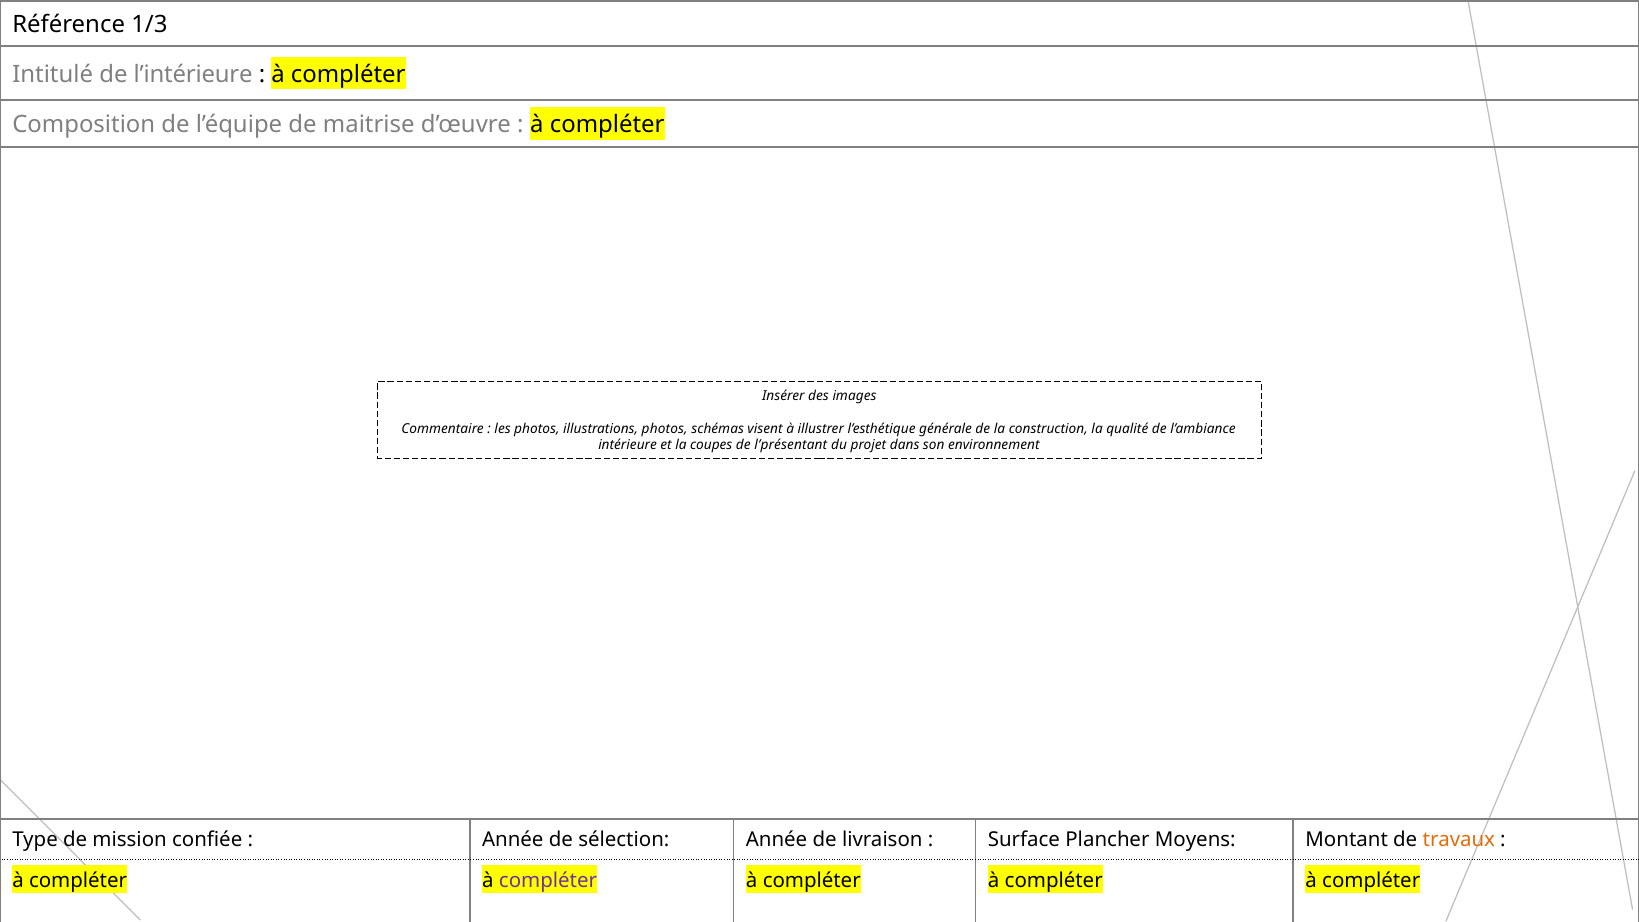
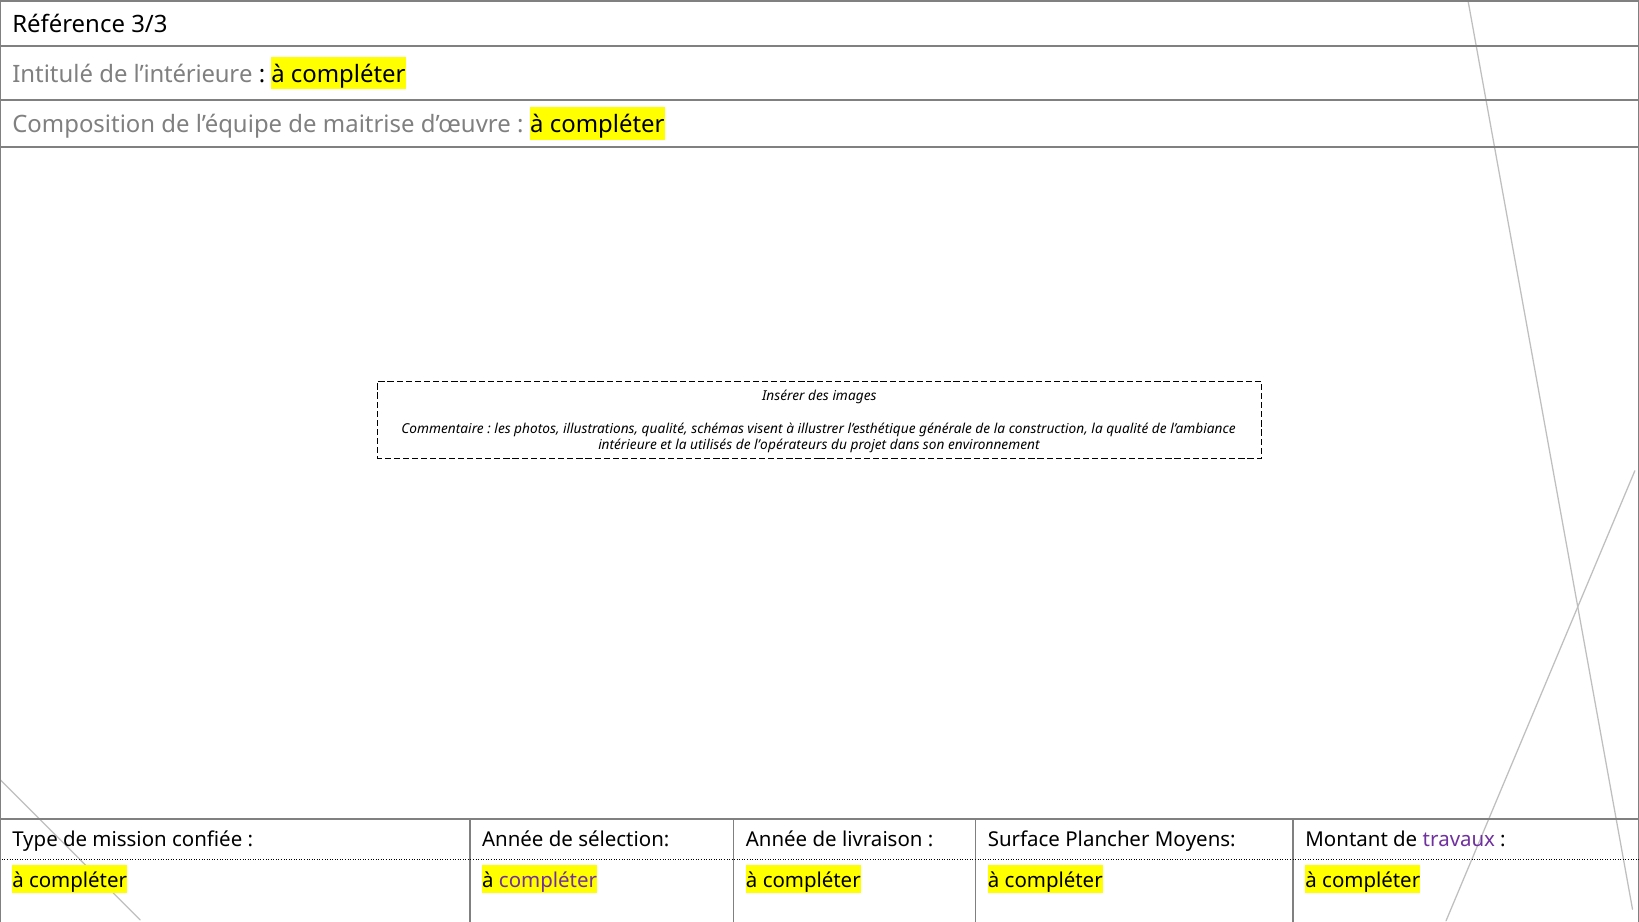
1/3: 1/3 -> 3/3 (149, 25)
illustrations photos: photos -> qualité (665, 429)
coupes: coupes -> utilisés (711, 445)
l’présentant: l’présentant -> l’opérateurs (791, 445)
travaux colour: orange -> purple (1459, 840)
